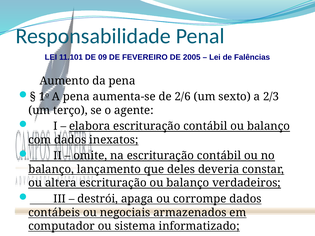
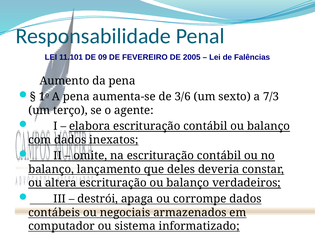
2/6: 2/6 -> 3/6 (183, 97)
2/3: 2/3 -> 7/3 (271, 97)
